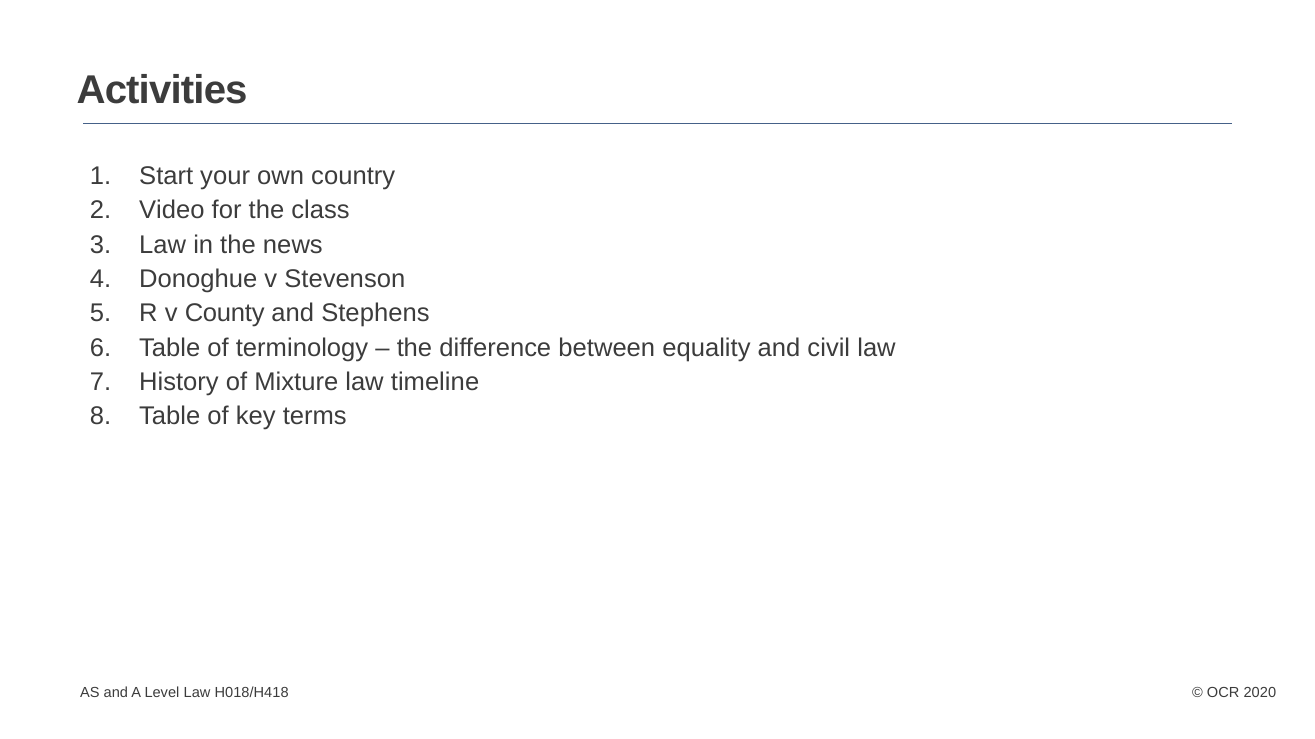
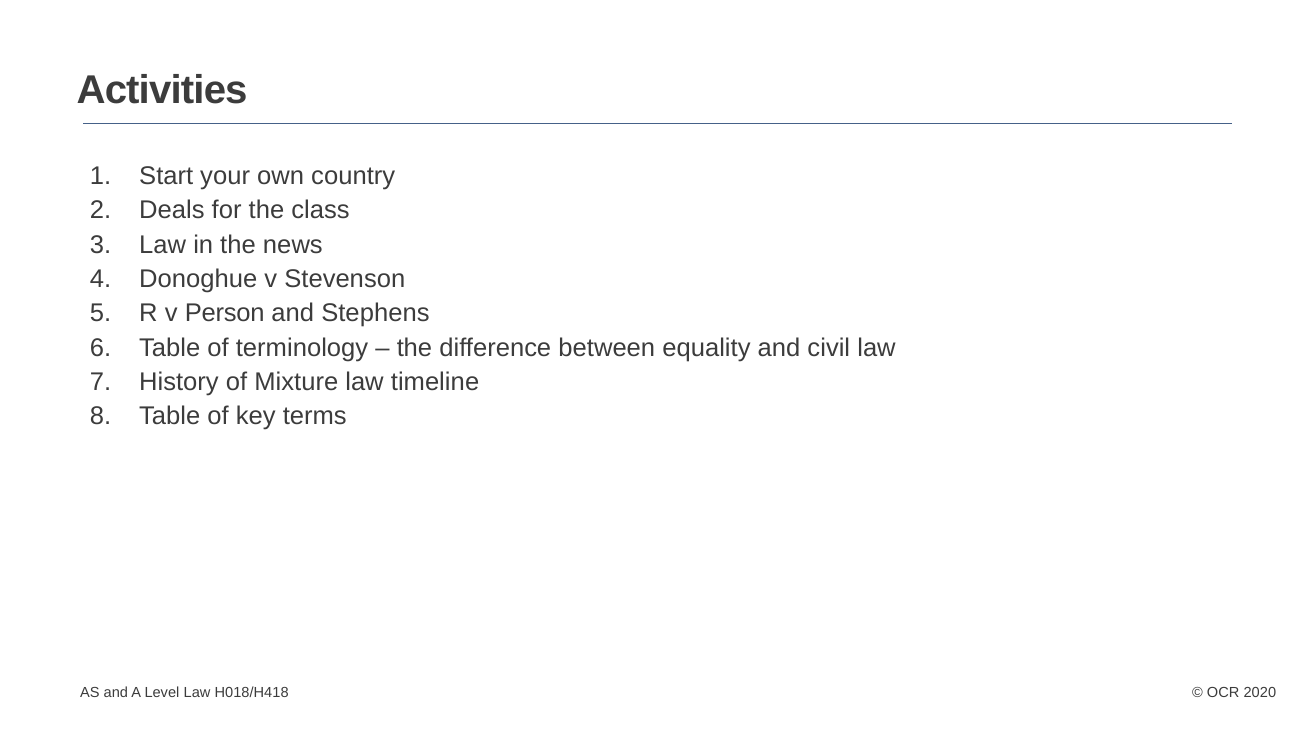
Video: Video -> Deals (172, 210)
County: County -> Person (225, 314)
